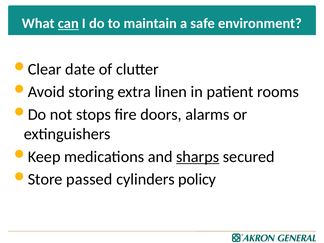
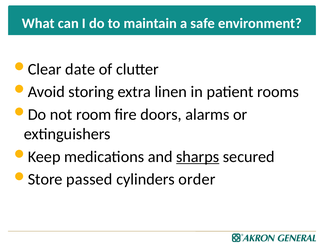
can underline: present -> none (68, 23)
stops: stops -> room (94, 115)
policy: policy -> order (197, 179)
